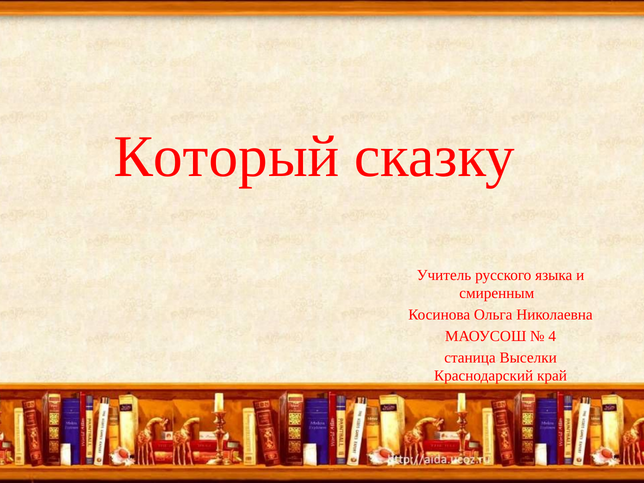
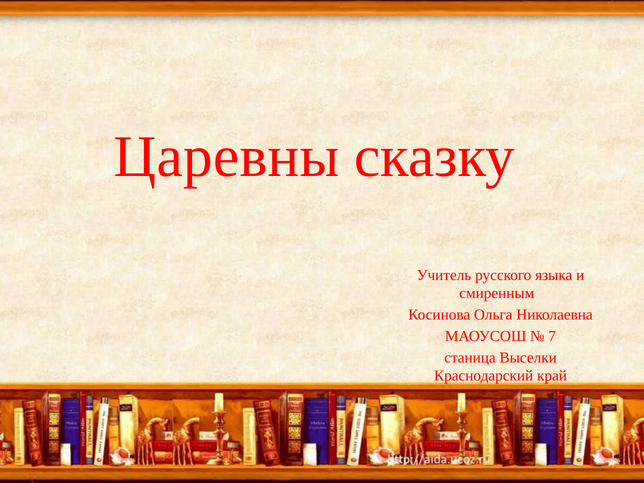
Который: Который -> Царевны (226, 157)
4: 4 -> 7 (552, 336)
